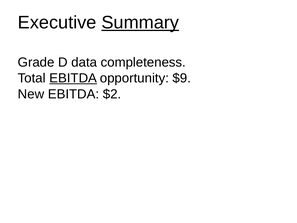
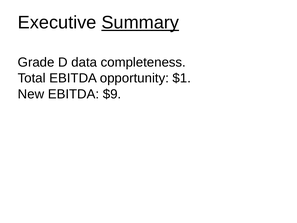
EBITDA underline: present -> none (73, 78)
$9: $9 -> $1 (182, 78)
$2: $2 -> $9 (112, 94)
